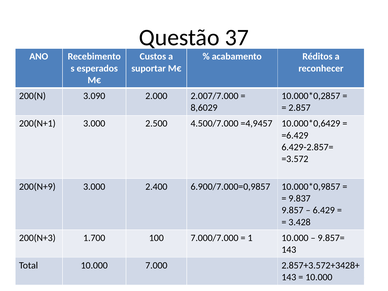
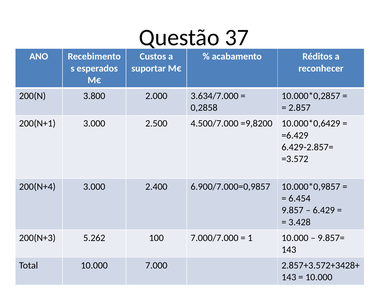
3.090: 3.090 -> 3.800 (94, 96)
2.007/7.000: 2.007/7.000 -> 3.634/7.000 (215, 96)
8,6029: 8,6029 -> 0,2858 (204, 108)
=4,9457: =4,9457 -> =9,8200 (257, 123)
200(N+9: 200(N+9 -> 200(N+4 (37, 187)
9.837: 9.837 -> 6.454 (300, 198)
1.700: 1.700 -> 5.262 (94, 238)
